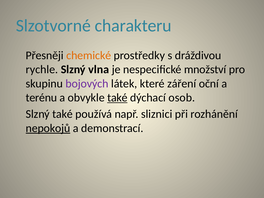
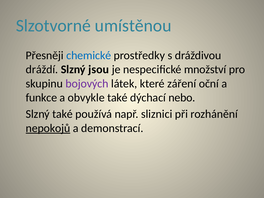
charakteru: charakteru -> umístěnou (133, 26)
chemické colour: orange -> blue (89, 55)
rychle: rychle -> dráždí (42, 69)
vlna: vlna -> jsou (99, 69)
terénu: terénu -> funkce (41, 98)
také underline: present -> none (117, 98)
osob: osob -> nebo (182, 98)
